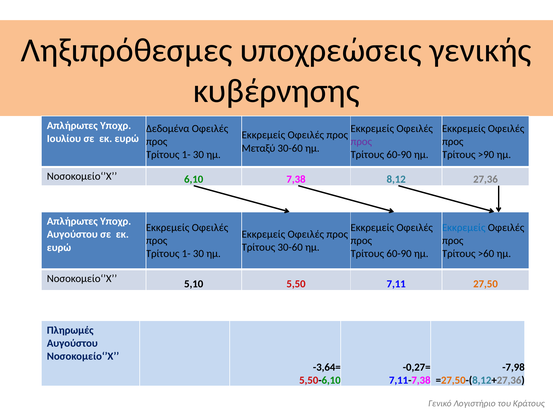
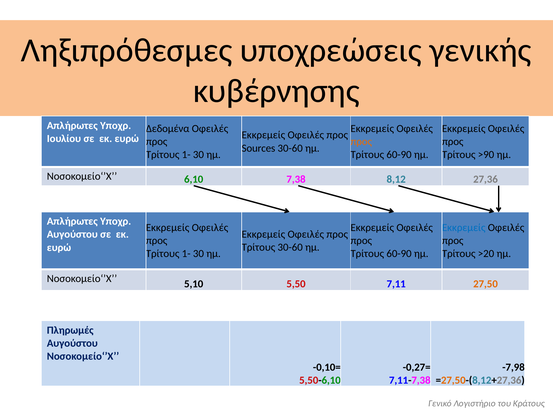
προς colour: purple -> orange (361, 142)
Μεταξύ: Μεταξύ -> Sources (258, 148)
>60: >60 -> >20 (486, 254)
-3,64=: -3,64= -> -0,10= (327, 367)
